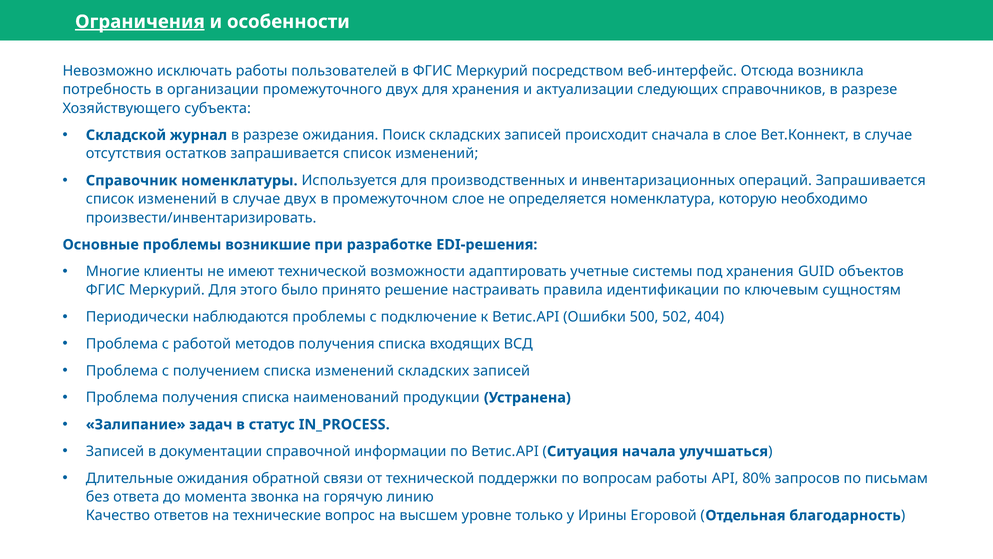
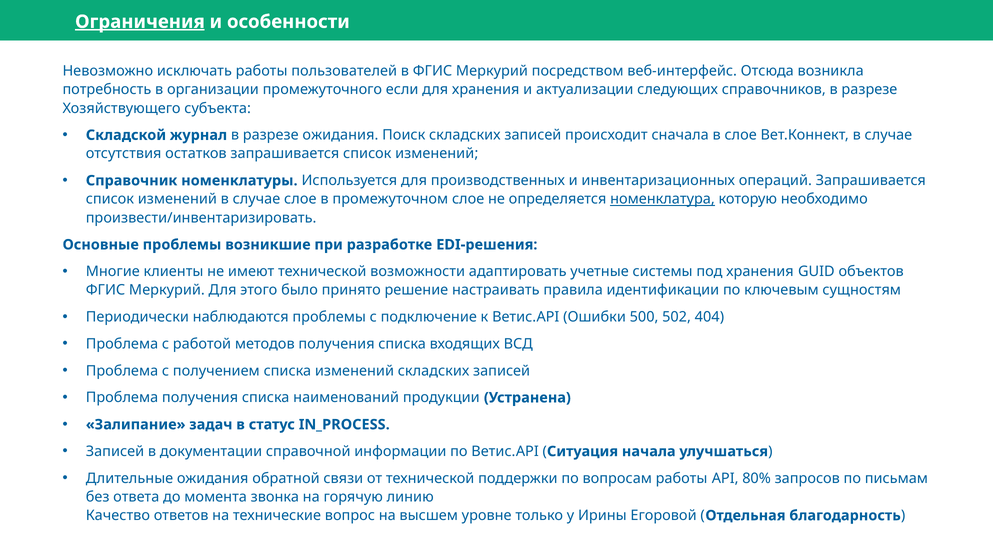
промежуточного двух: двух -> если (402, 90)
случае двух: двух -> слое (300, 199)
номенклатура underline: none -> present (662, 199)
